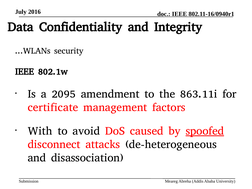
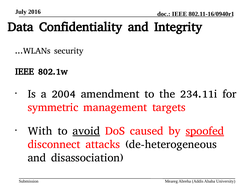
2095: 2095 -> 2004 (64, 94)
863.11i: 863.11i -> 234.11i (199, 94)
certificate: certificate -> symmetric (53, 107)
factors: factors -> targets (169, 107)
avoid underline: none -> present (86, 131)
